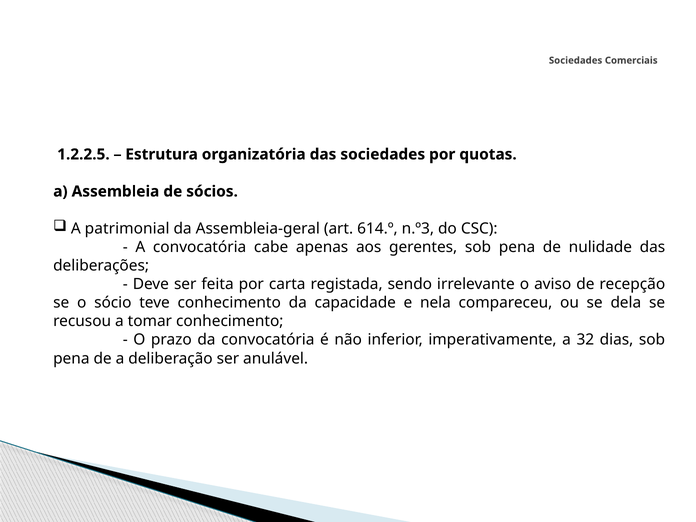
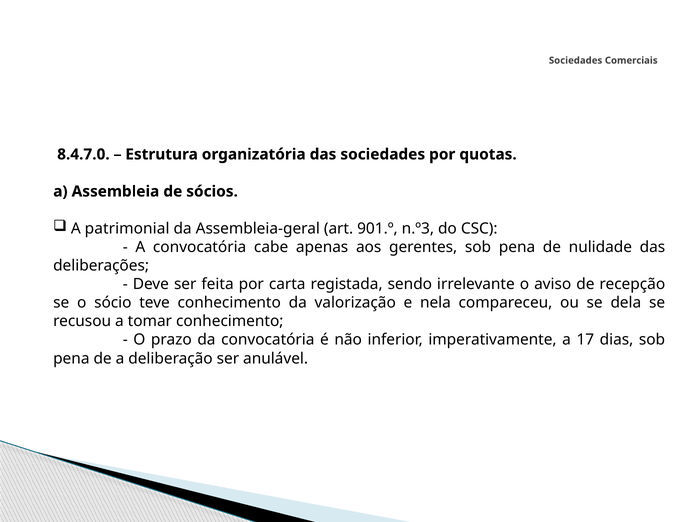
1.2.2.5: 1.2.2.5 -> 8.4.7.0 (83, 154)
614.º: 614.º -> 901.º (377, 229)
capacidade: capacidade -> valorização (355, 303)
32: 32 -> 17 (585, 340)
